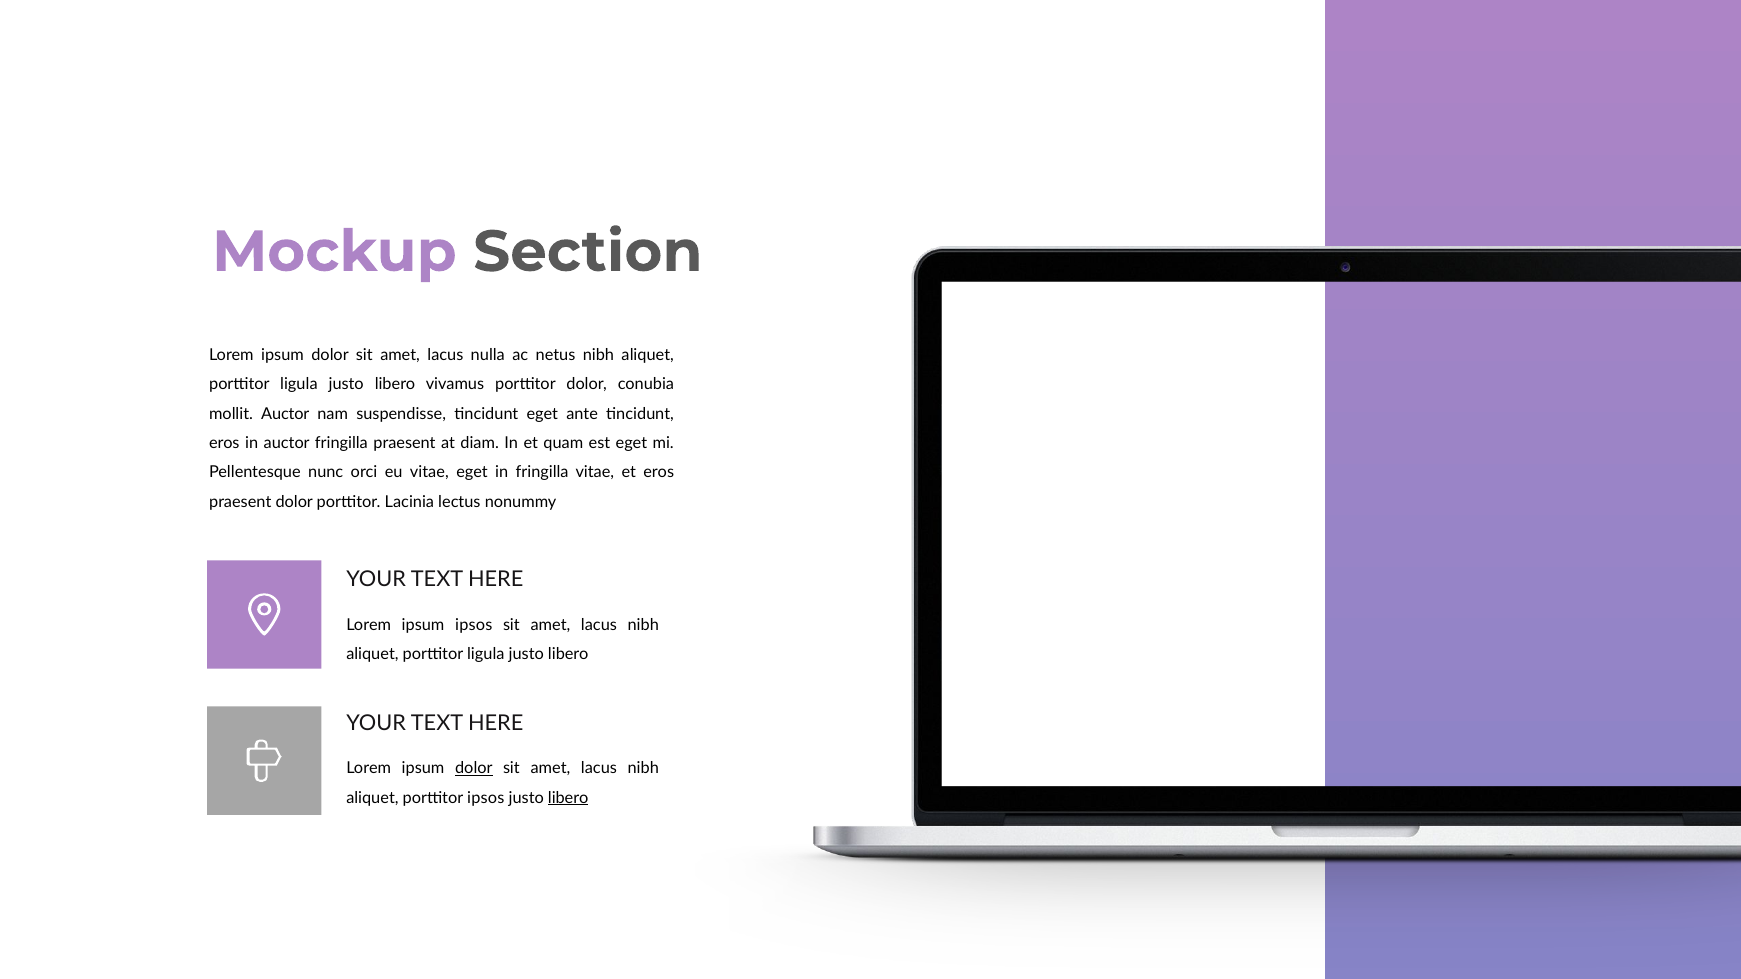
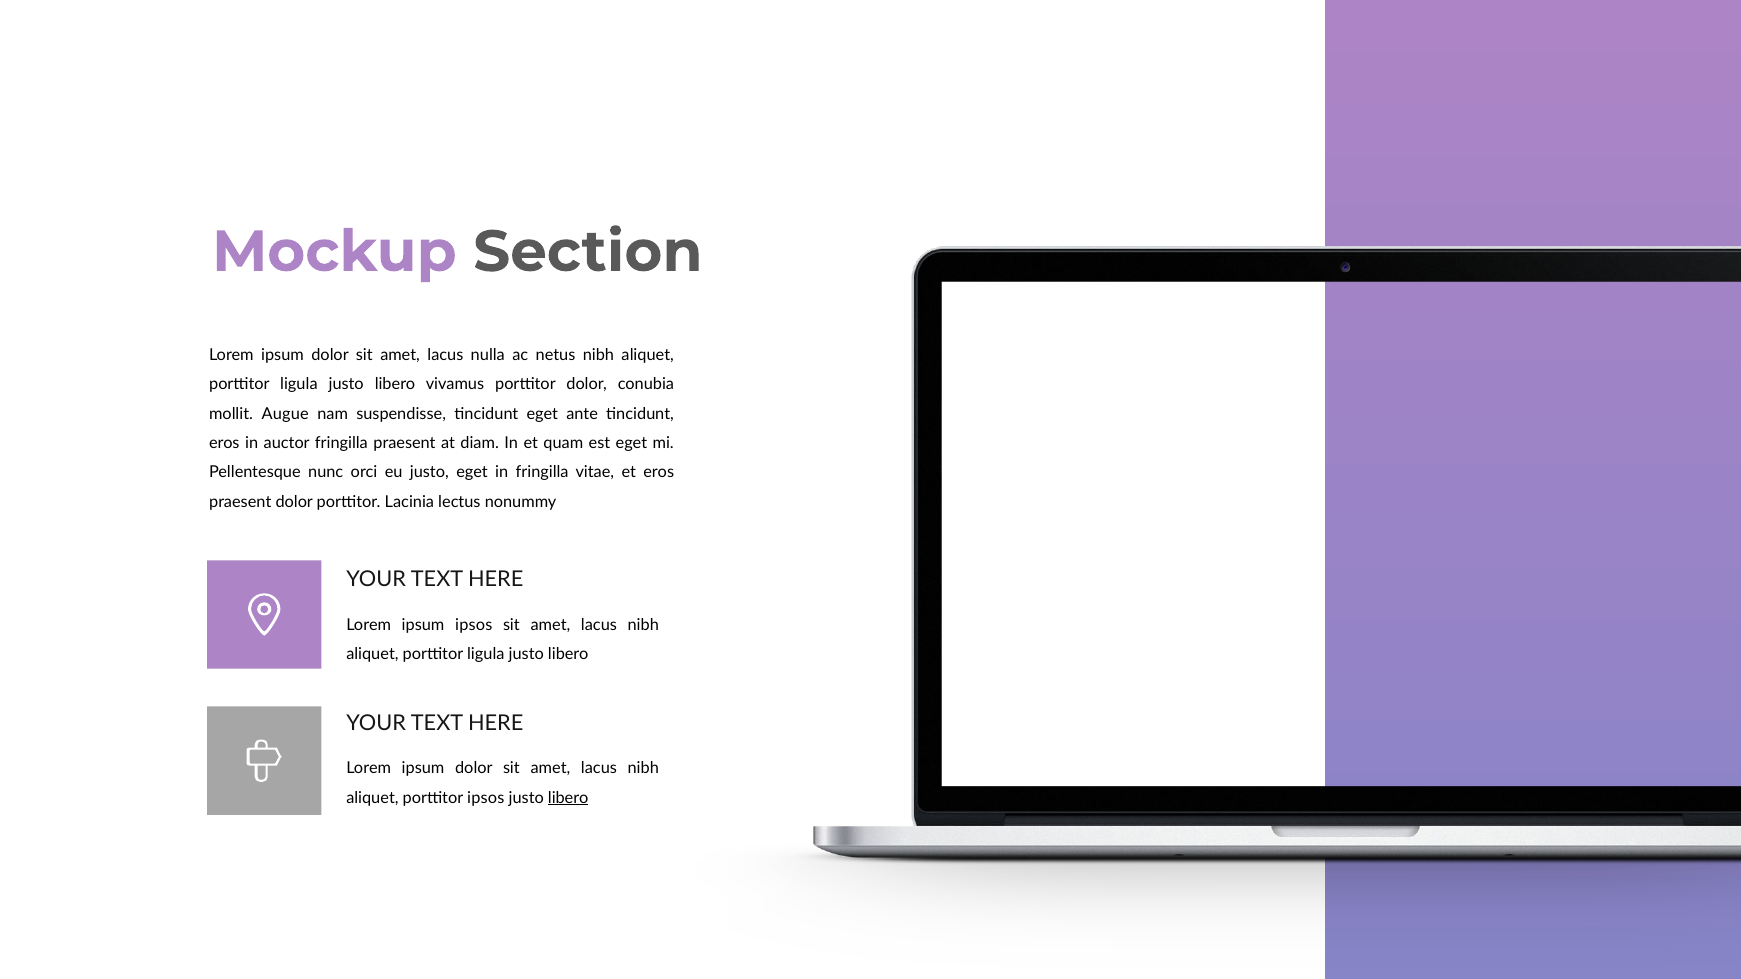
mollit Auctor: Auctor -> Augue (285, 414)
eu vitae: vitae -> justo (429, 473)
dolor underline: present -> none (474, 769)
